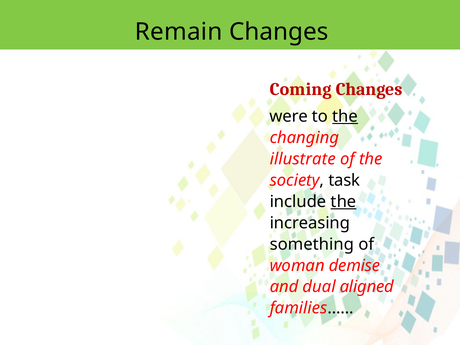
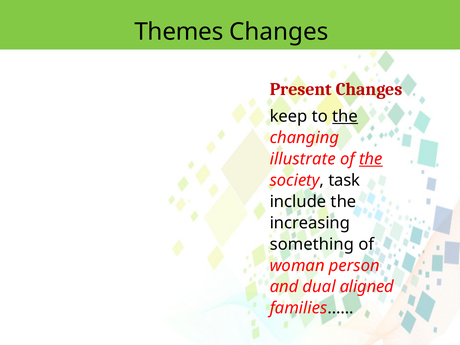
Remain: Remain -> Themes (179, 32)
Coming: Coming -> Present (301, 89)
were: were -> keep (289, 116)
the underline: none -> present (371, 159)
the underline: present -> none (343, 202)
demise: demise -> person (354, 266)
